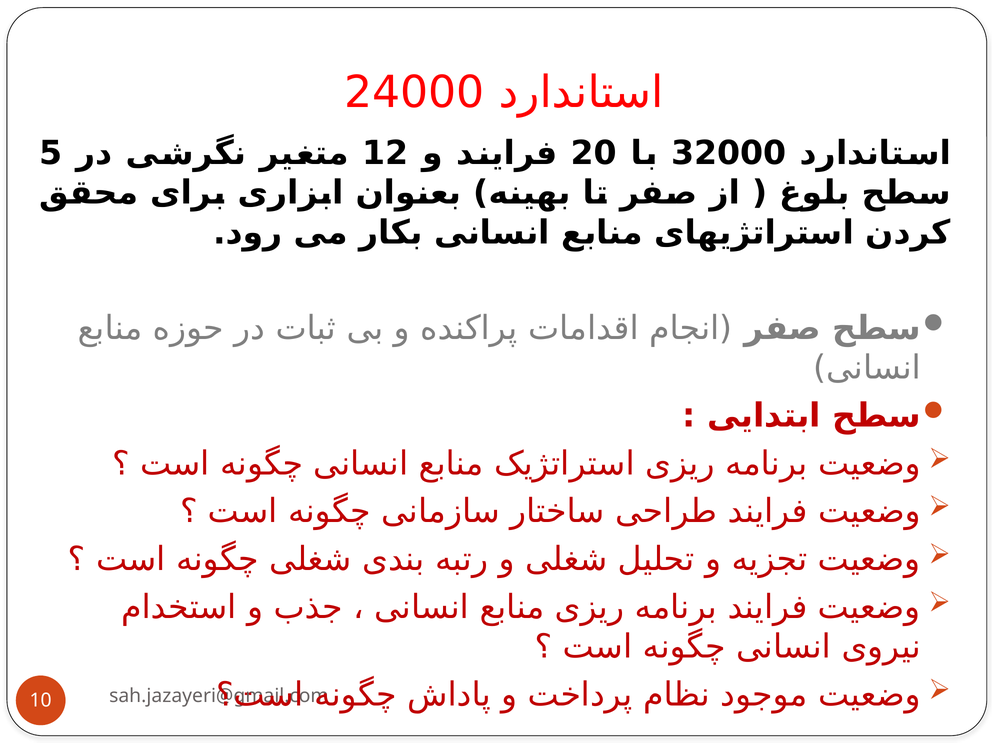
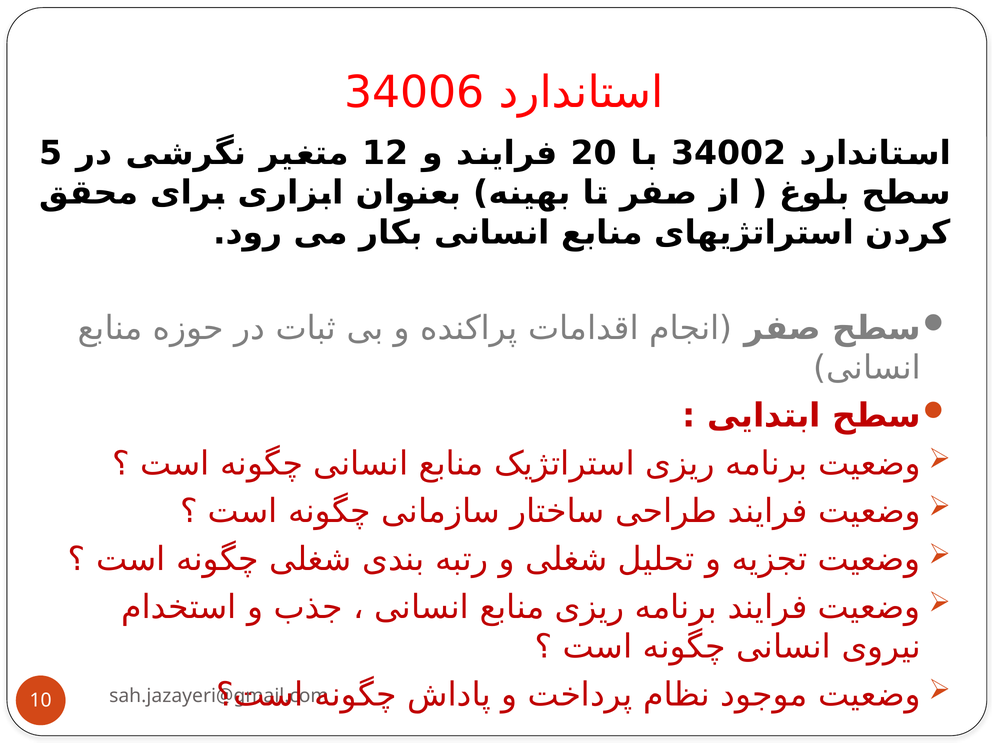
24000: 24000 -> 34006 (414, 93)
32000: 32000 -> 34002 (729, 153)
